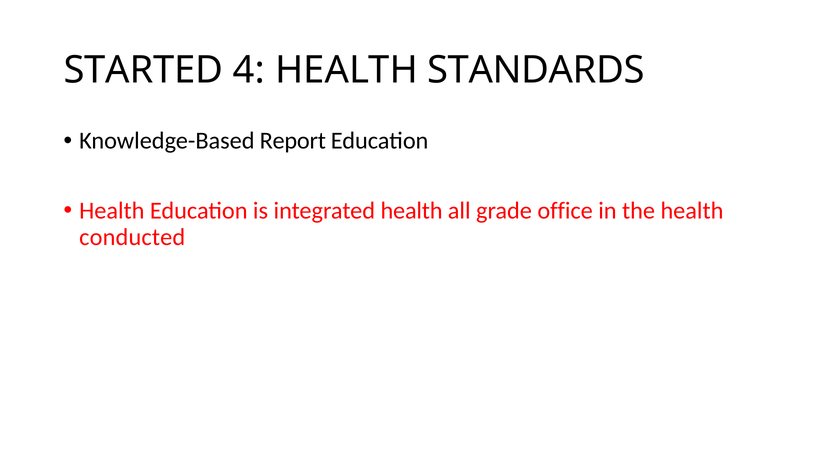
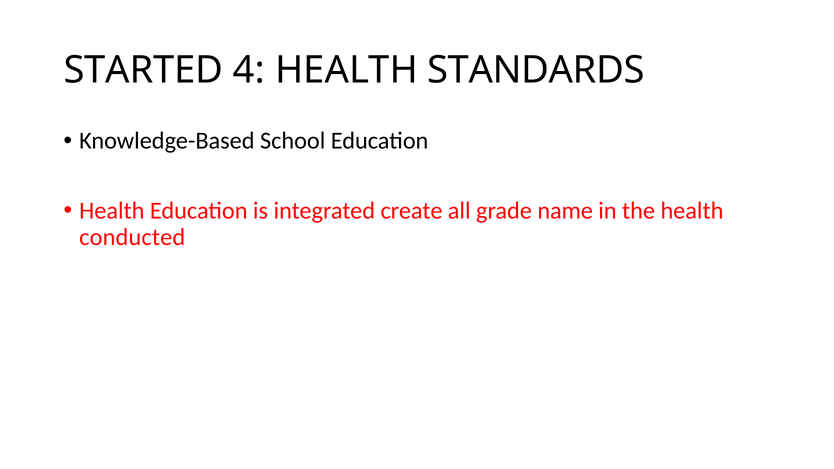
Report: Report -> School (293, 141)
integrated health: health -> create (412, 211)
office: office -> name (565, 211)
